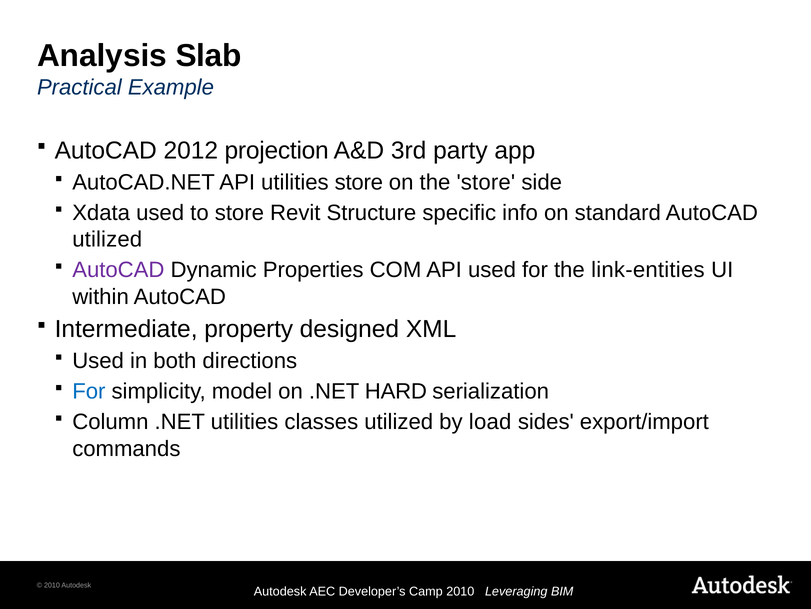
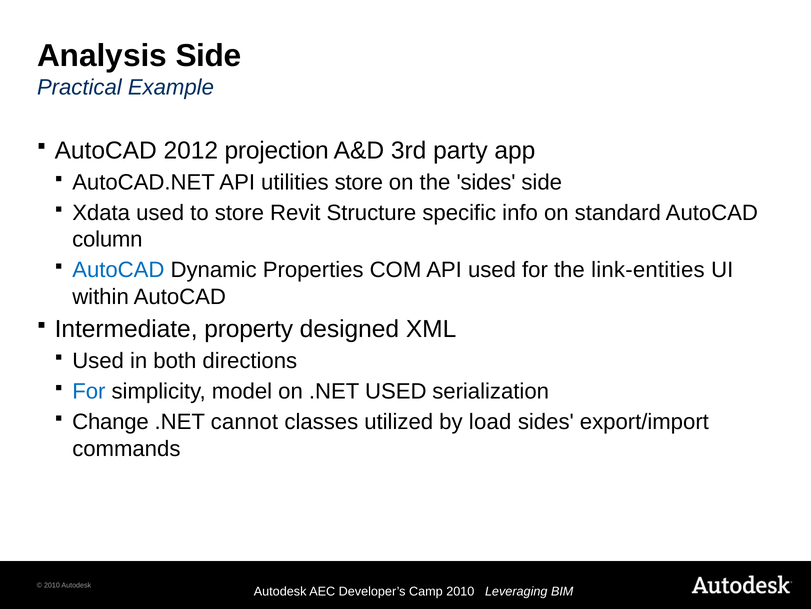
Analysis Slab: Slab -> Side (208, 56)
the store: store -> sides (486, 182)
utilized: utilized -> column (107, 239)
AutoCAD colour: purple -> blue (118, 270)
.NET HARD: HARD -> USED (396, 391)
Column: Column -> Change (110, 421)
.NET utilities: utilities -> cannot (244, 421)
